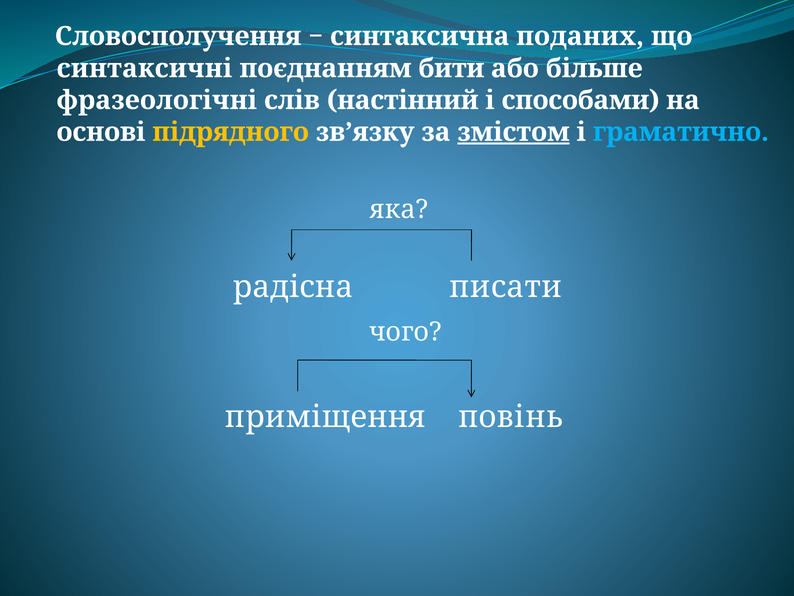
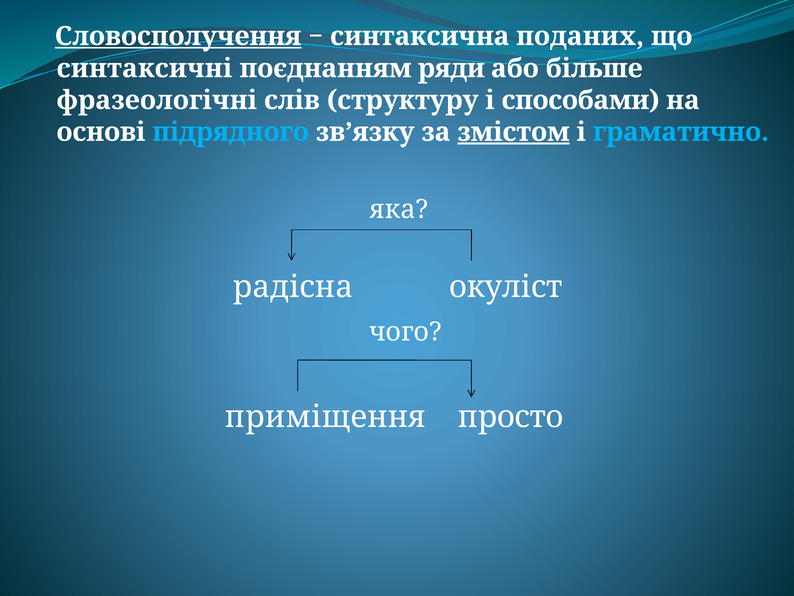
Словосполучення underline: none -> present (178, 36)
бити: бити -> ряди (451, 68)
настінний: настінний -> структуру (403, 100)
підрядного colour: yellow -> light blue (231, 132)
писати: писати -> окуліст (506, 287)
повінь: повінь -> просто (511, 417)
